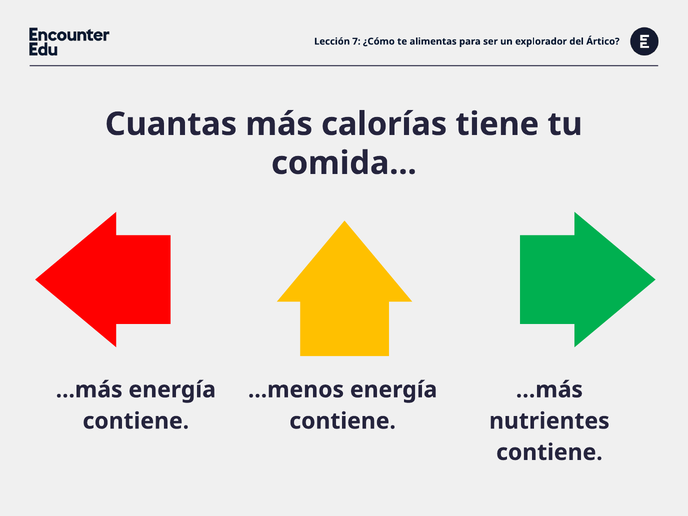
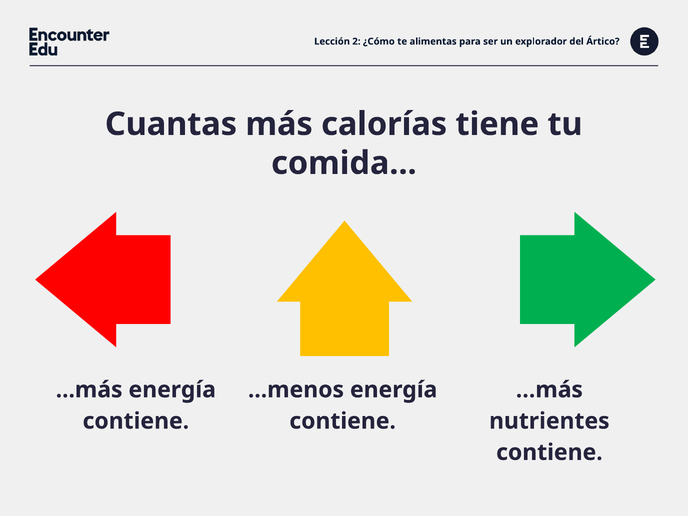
7: 7 -> 2 (356, 41)
